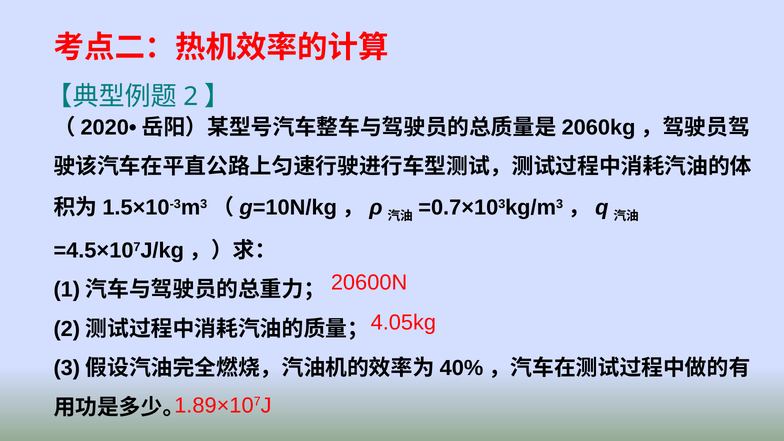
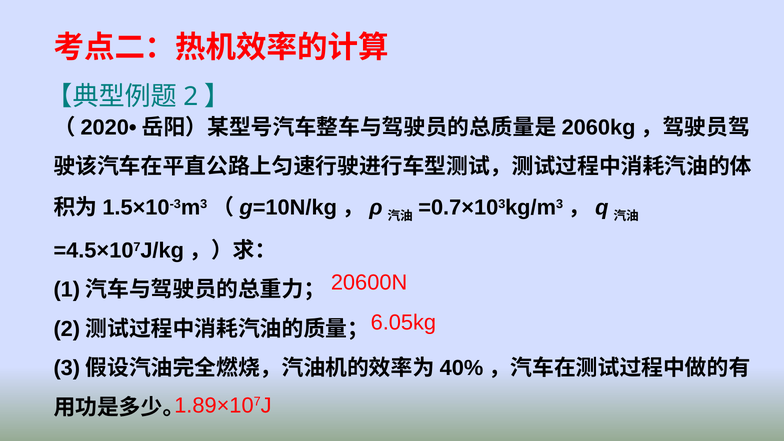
4.05kg: 4.05kg -> 6.05kg (403, 322)
